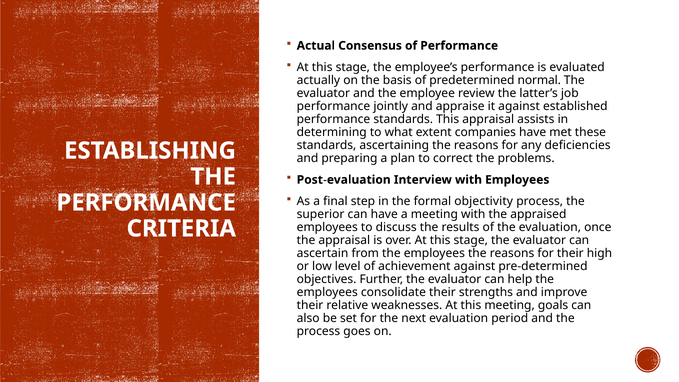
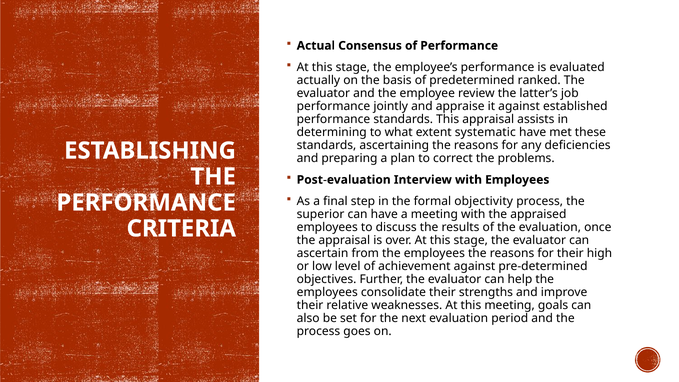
normal: normal -> ranked (539, 80)
companies: companies -> systematic (485, 132)
